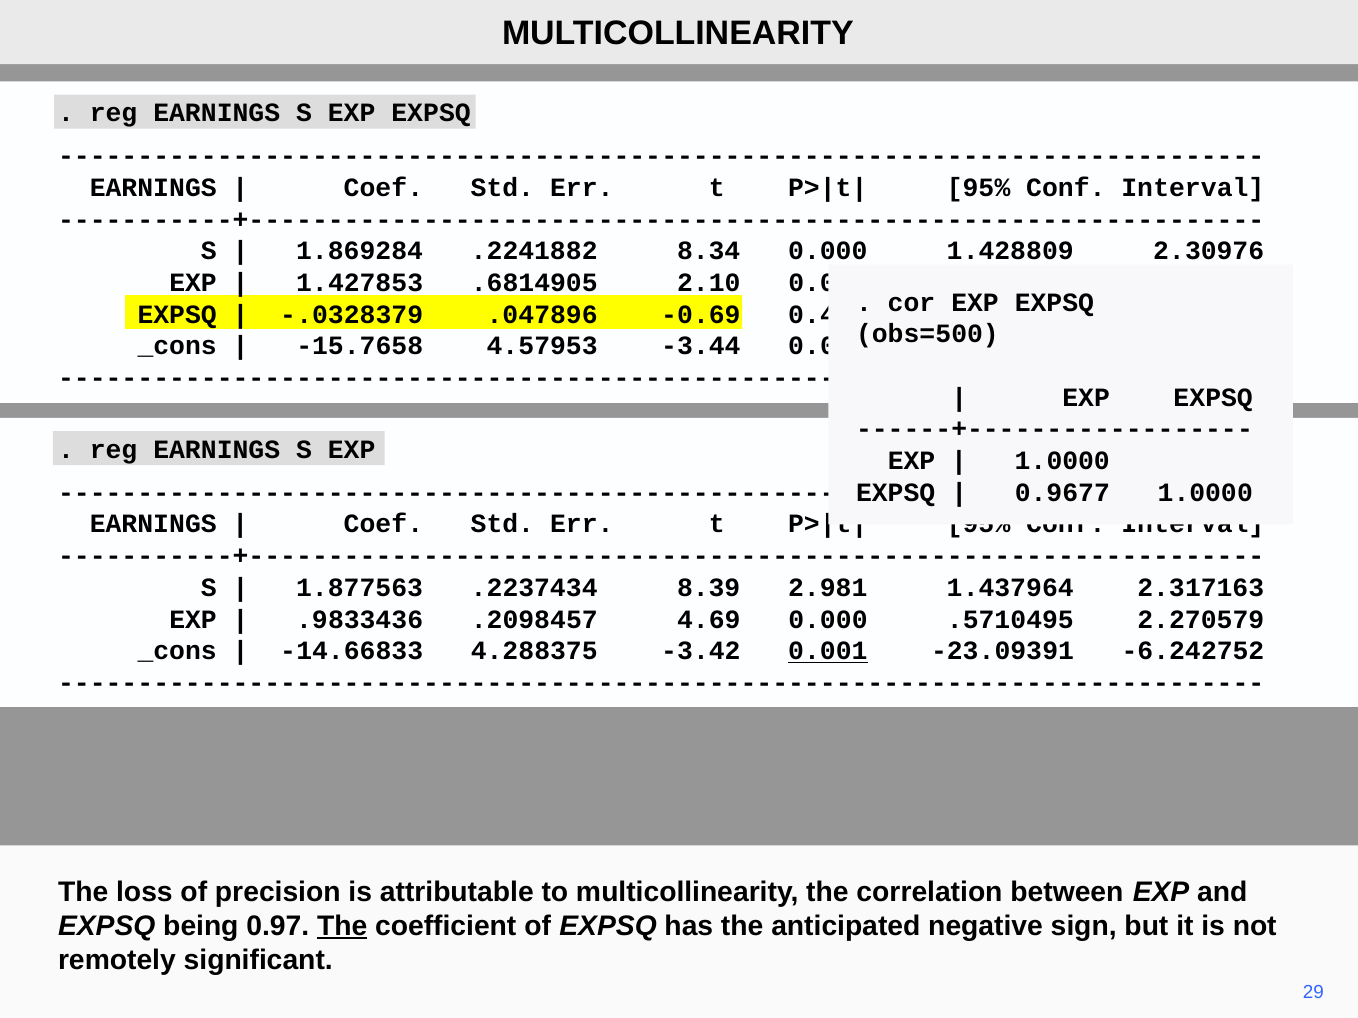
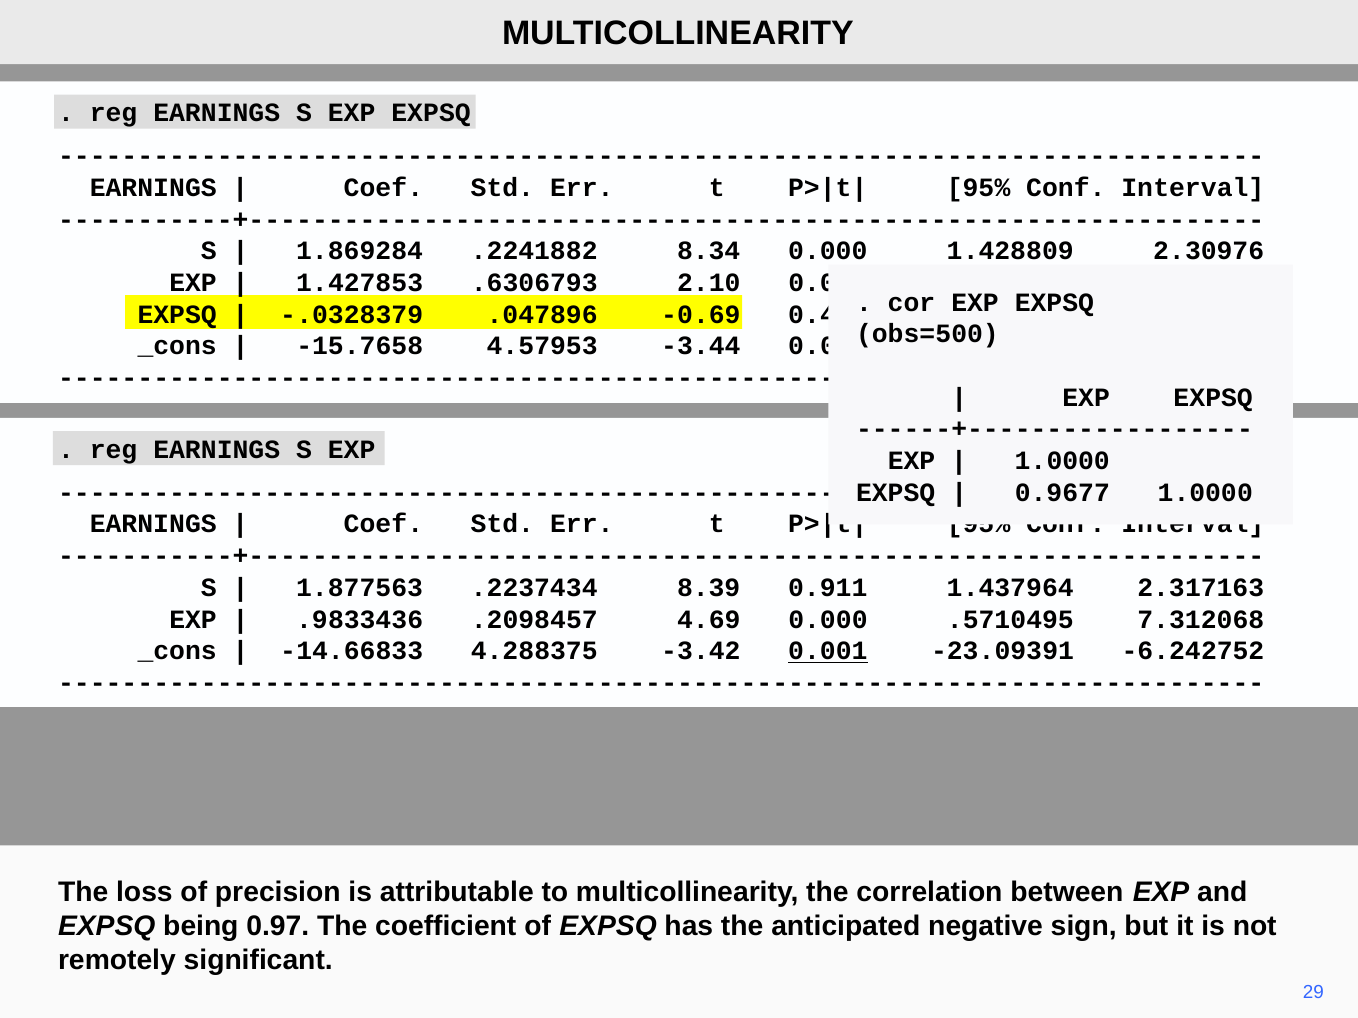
.6814905: .6814905 -> .6306793 (534, 283)
2.981: 2.981 -> 0.911 (828, 588)
2.270579: 2.270579 -> 7.312068 (1201, 620)
The underline: present -> none (342, 926)
